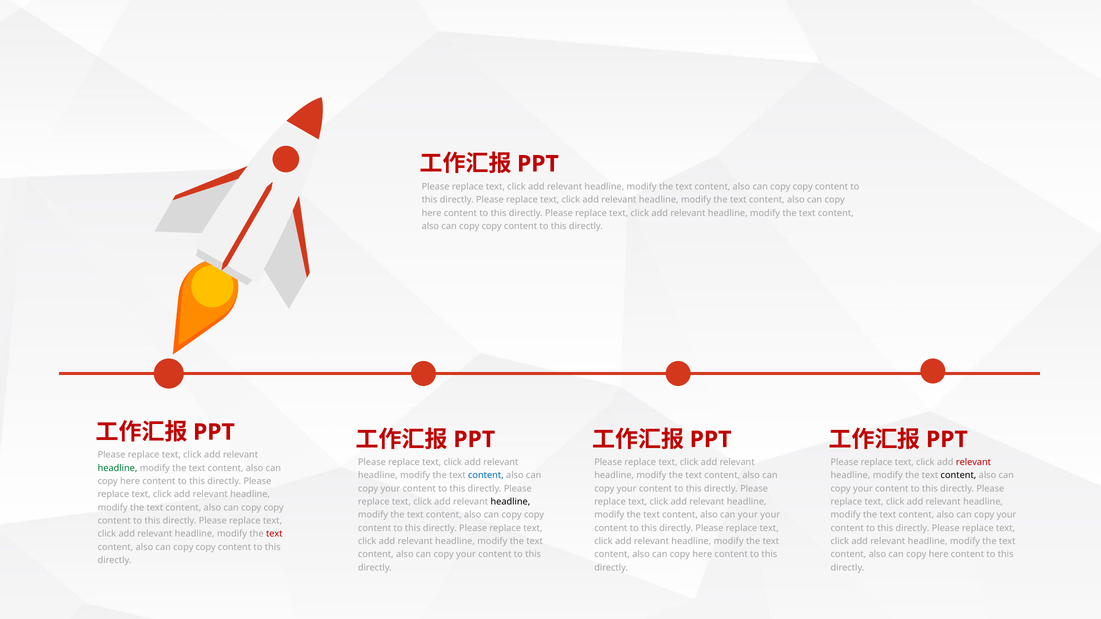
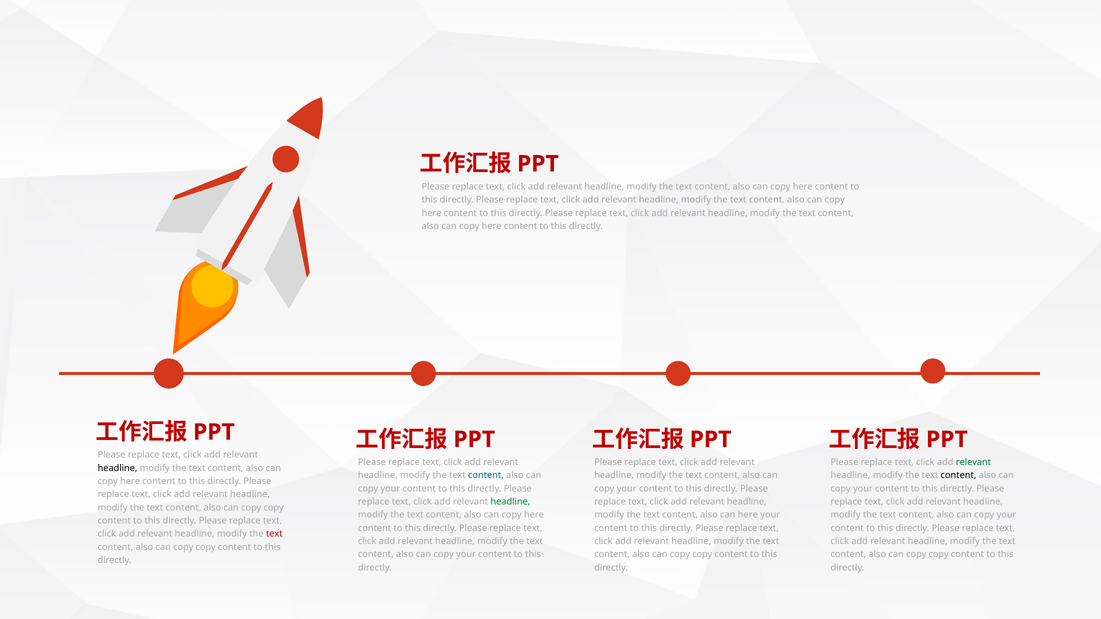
copy: copy -> here (803, 187)
copy: copy -> here (492, 226)
relevant colour: red -> green (973, 463)
headline colour: green -> black (117, 468)
headline colour: black -> green (510, 502)
copy: copy -> here (534, 515)
can your: your -> here (748, 515)
here: here -> copy (702, 555)
here: here -> copy (939, 555)
